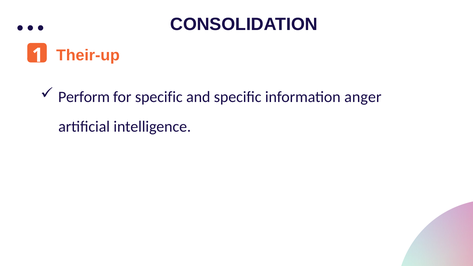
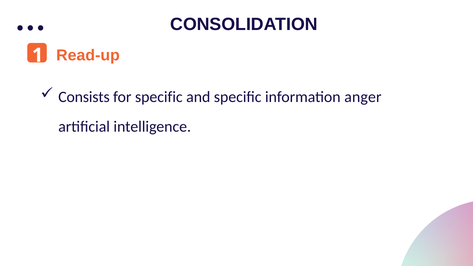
Their-up: Their-up -> Read-up (88, 55)
Perform: Perform -> Consists (84, 97)
